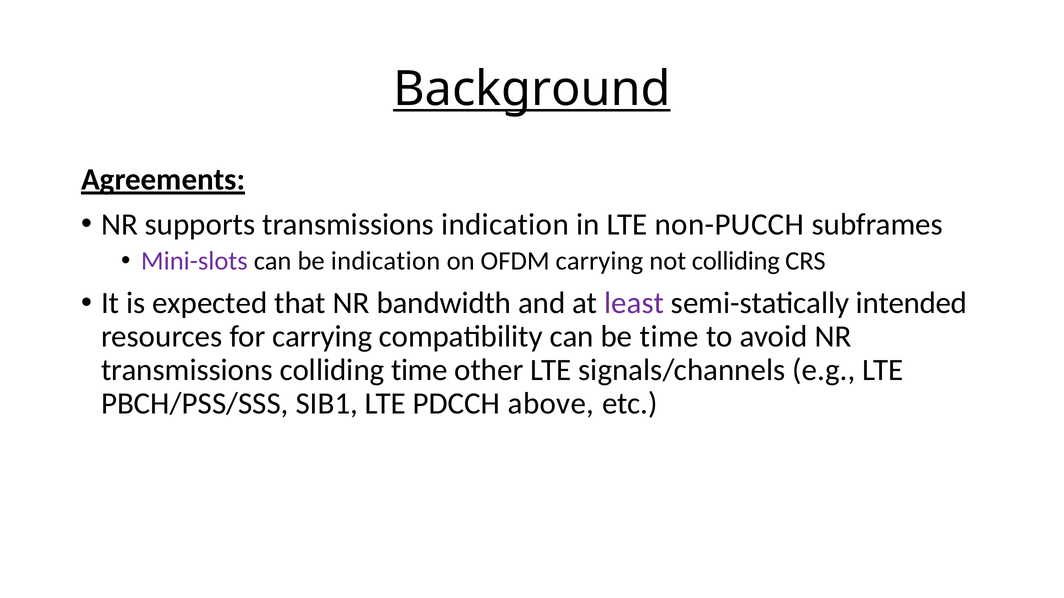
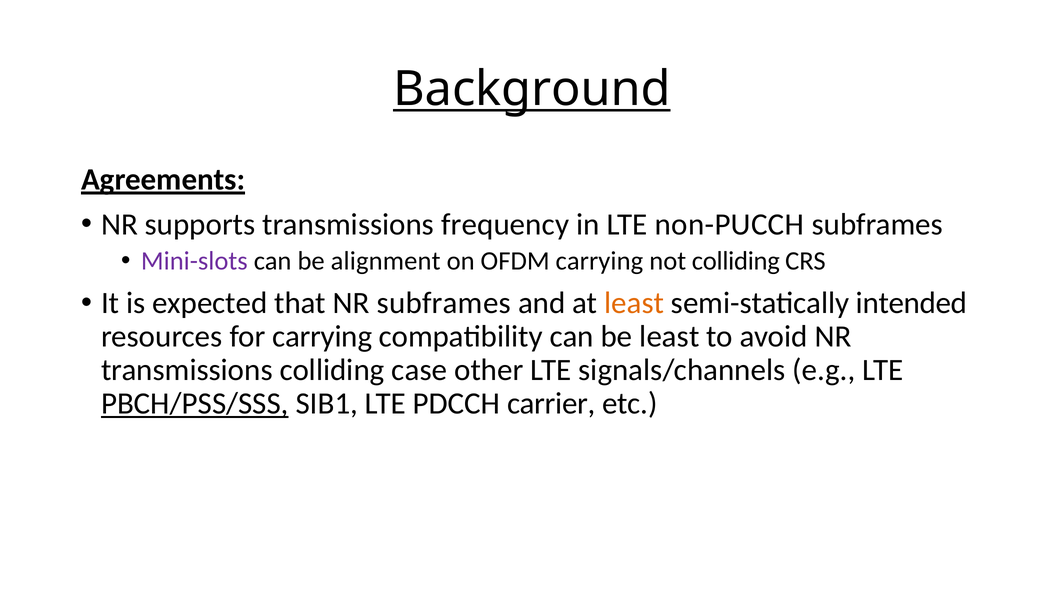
transmissions indication: indication -> frequency (505, 225)
be indication: indication -> alignment (386, 261)
NR bandwidth: bandwidth -> subframes (444, 303)
least colour: purple -> orange (634, 303)
be time: time -> least (669, 337)
colliding time: time -> case (419, 370)
PBCH/PSS/SSS underline: none -> present (195, 404)
above: above -> carrier (551, 404)
